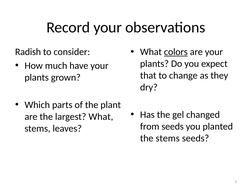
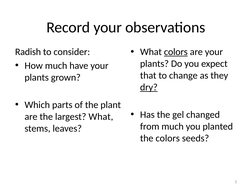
dry underline: none -> present (149, 87)
from seeds: seeds -> much (173, 126)
the stems: stems -> colors (168, 138)
